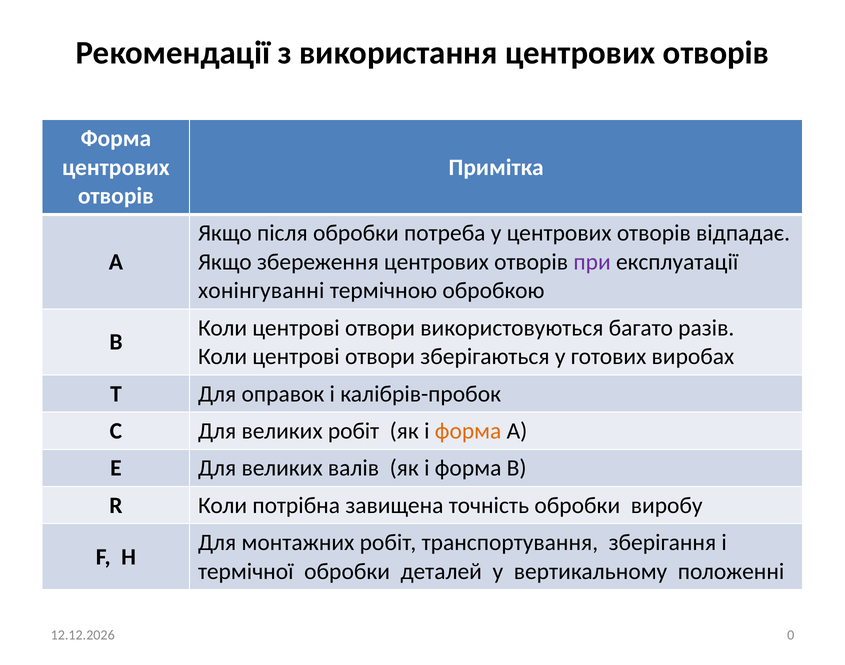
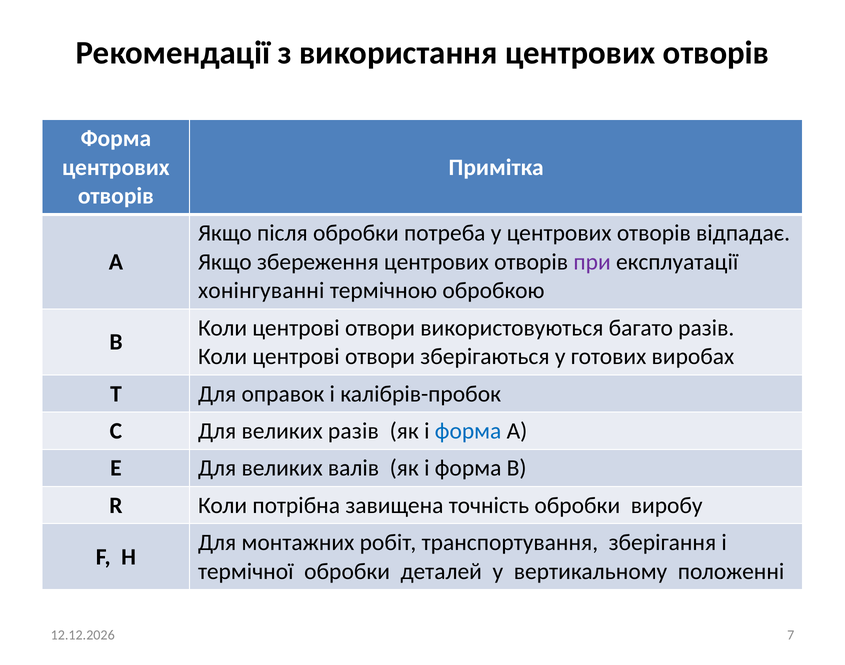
великих робіт: робіт -> разів (353, 431)
форма colour: orange -> blue (468, 431)
0: 0 -> 7 (791, 635)
